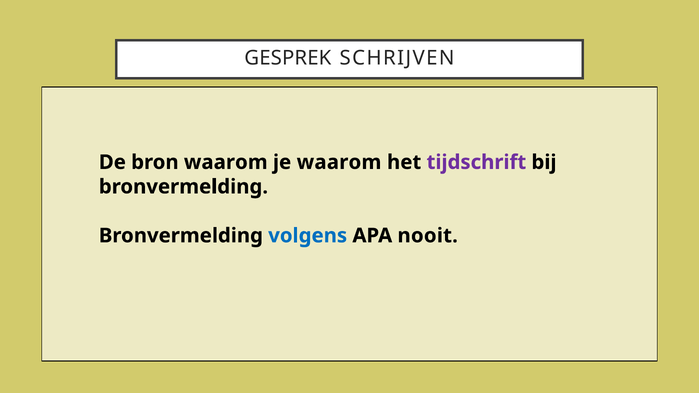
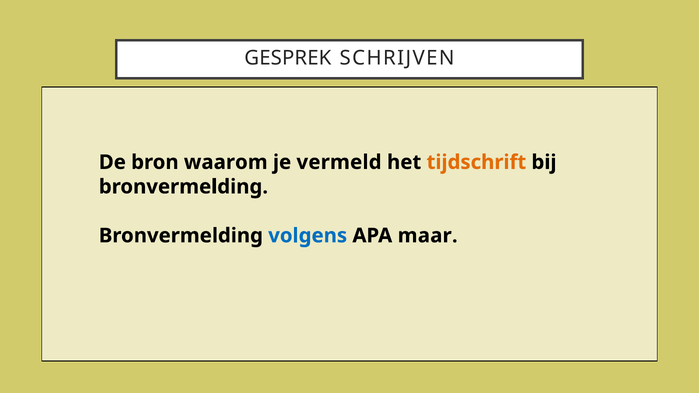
je waarom: waarom -> vermeld (339, 162)
tijdschrift colour: purple -> orange (476, 162)
nooit: nooit -> maar (428, 236)
